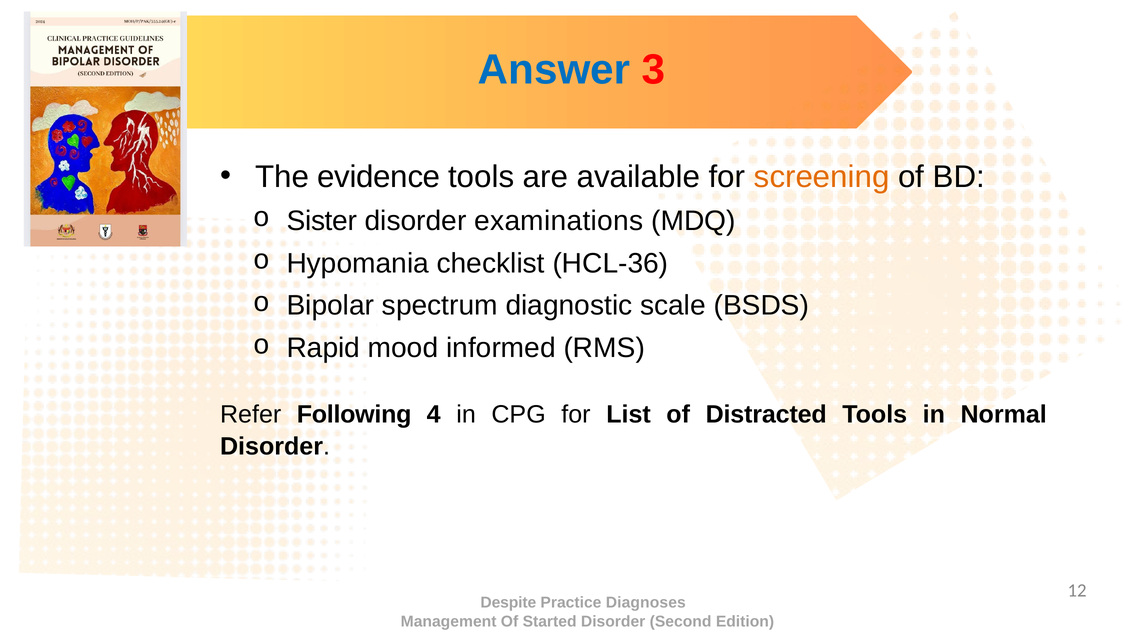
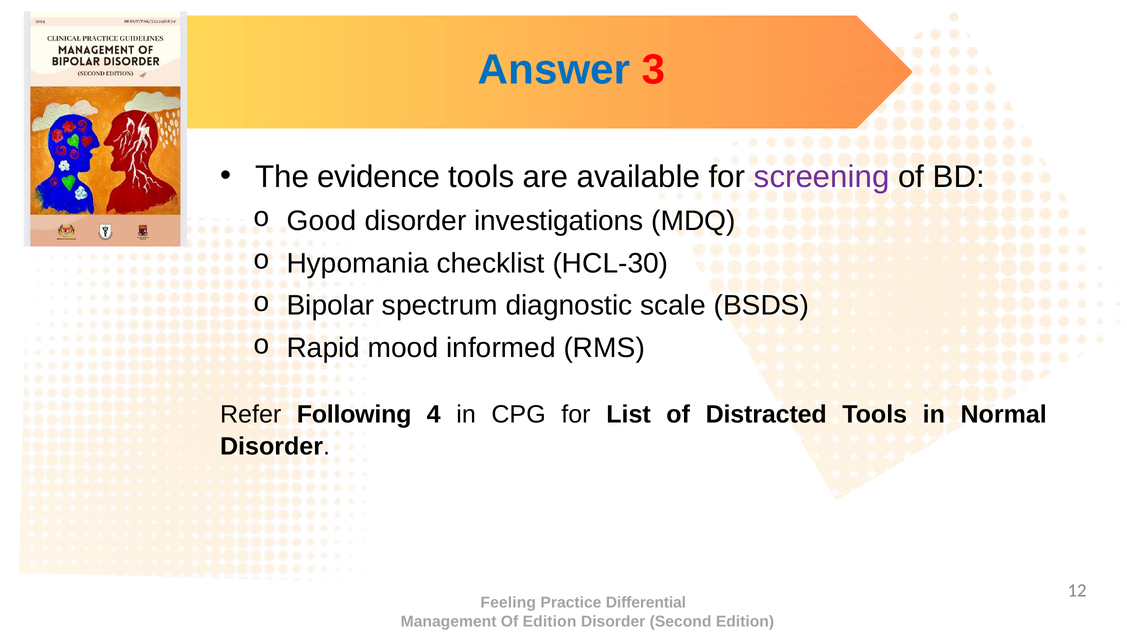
screening colour: orange -> purple (822, 177)
Sister: Sister -> Good (322, 221)
examinations: examinations -> investigations (559, 221)
HCL-36: HCL-36 -> HCL-30 (610, 263)
Despite: Despite -> Feeling (508, 602)
Diagnoses: Diagnoses -> Differential (646, 602)
Of Started: Started -> Edition (550, 621)
